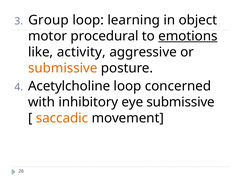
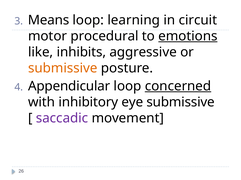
Group: Group -> Means (49, 20)
object: object -> circuit (198, 20)
activity: activity -> inhibits (81, 52)
Acetylcholine: Acetylcholine -> Appendicular (69, 86)
concerned underline: none -> present (178, 86)
saccadic colour: orange -> purple (62, 119)
